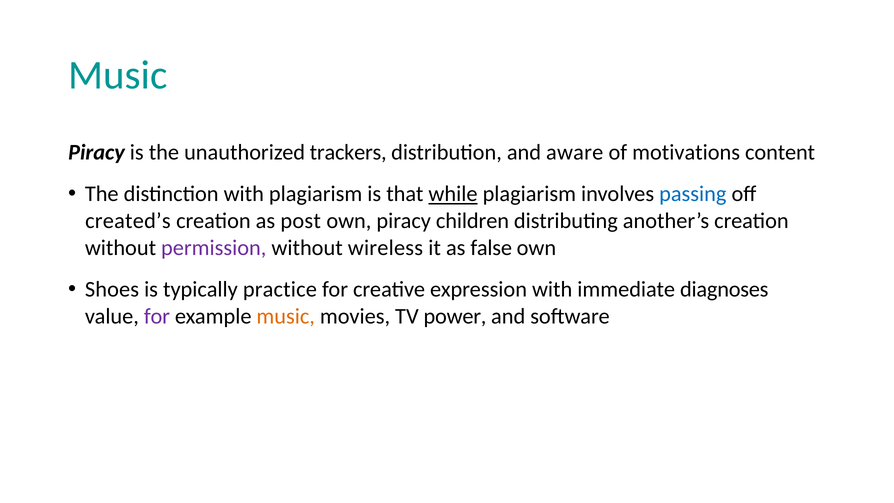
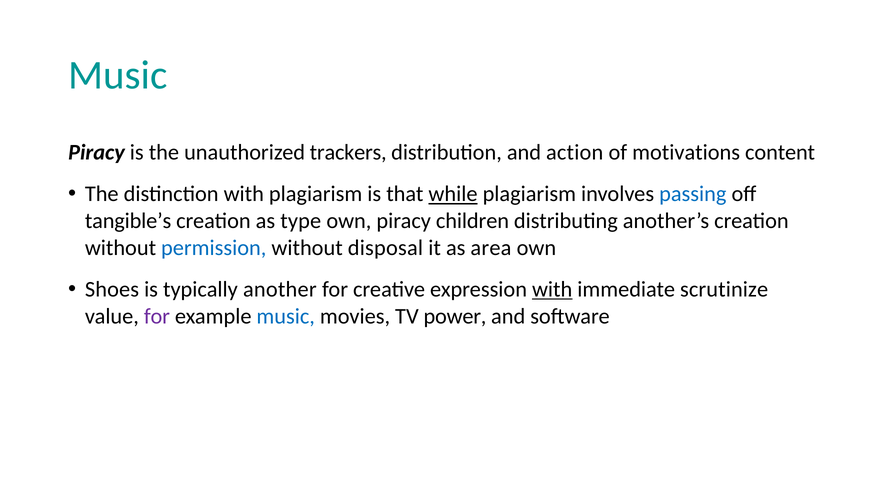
aware: aware -> action (575, 152)
created’s: created’s -> tangible’s (128, 221)
post: post -> type (301, 221)
permission colour: purple -> blue (214, 248)
wireless: wireless -> disposal (385, 248)
false: false -> area (491, 248)
practice: practice -> another (280, 289)
with underline: none -> present (552, 289)
diagnoses: diagnoses -> scrutinize (724, 289)
music colour: orange -> blue (286, 316)
